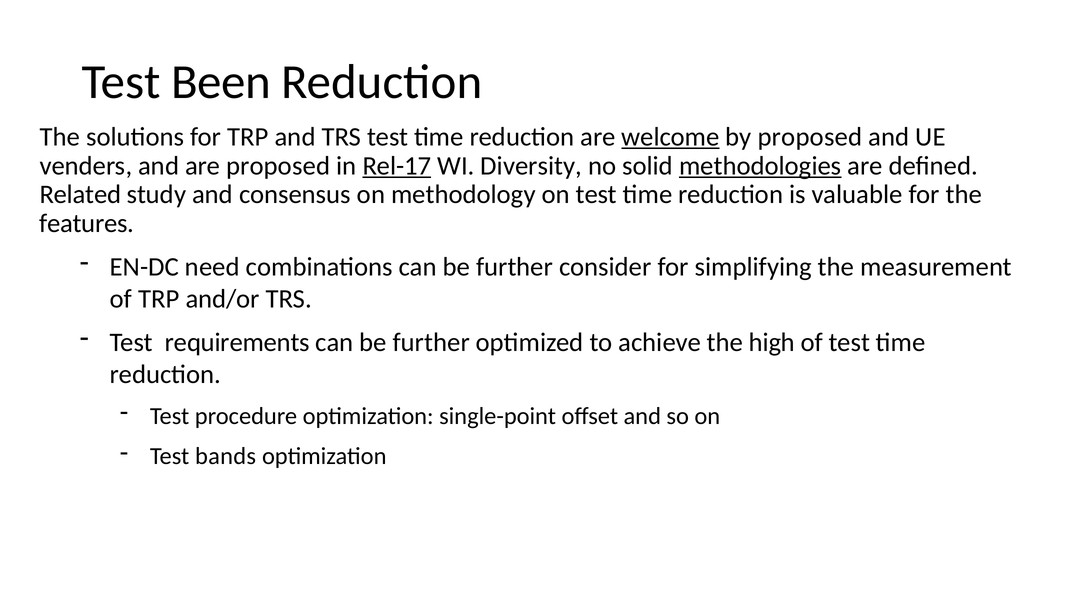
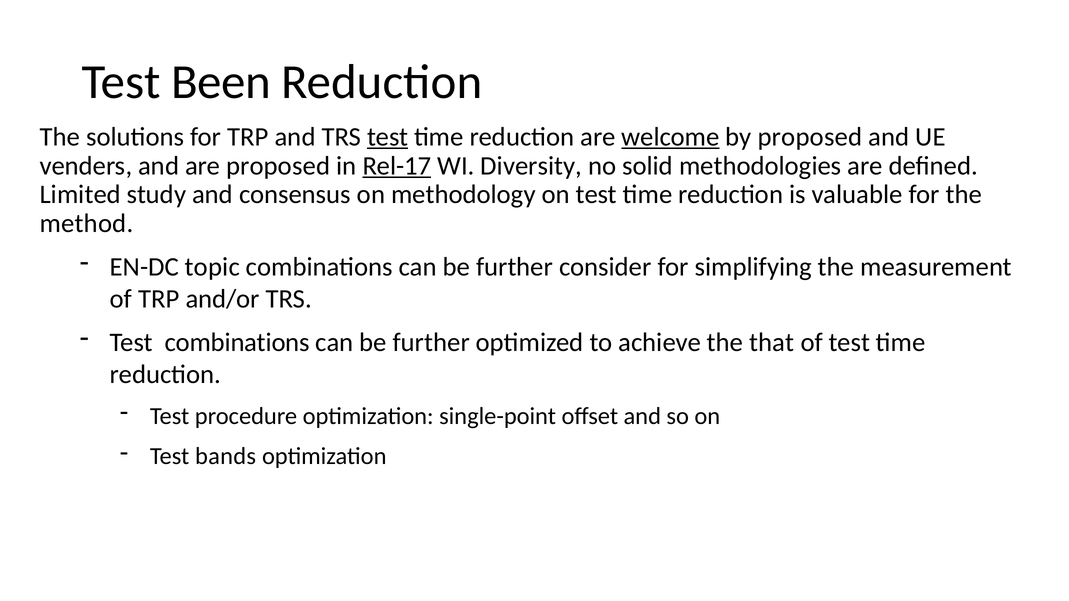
test underline: none -> present (388, 137)
methodologies underline: present -> none (760, 166)
Related: Related -> Limited (80, 195)
features: features -> method (87, 223)
need: need -> topic (212, 267)
Test requirements: requirements -> combinations (237, 342)
high: high -> that (772, 342)
